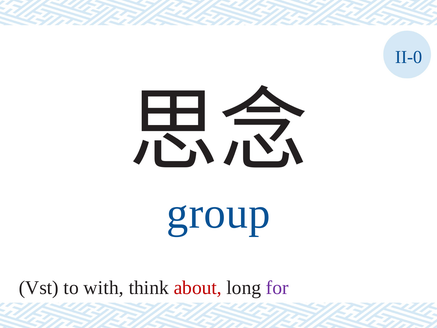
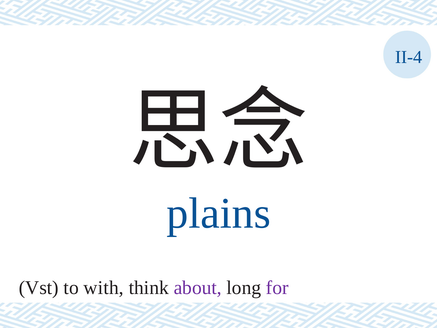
II-0: II-0 -> II-4 (409, 57)
group: group -> plains (219, 213)
about colour: red -> purple (198, 288)
